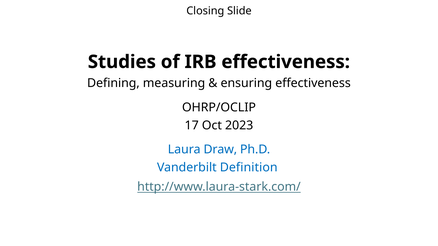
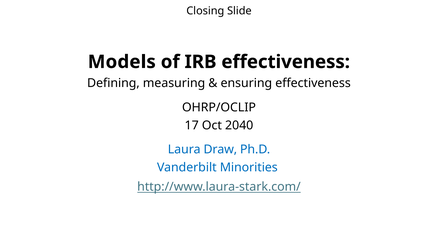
Studies: Studies -> Models (122, 62)
2023: 2023 -> 2040 (239, 125)
Definition: Definition -> Minorities (249, 168)
